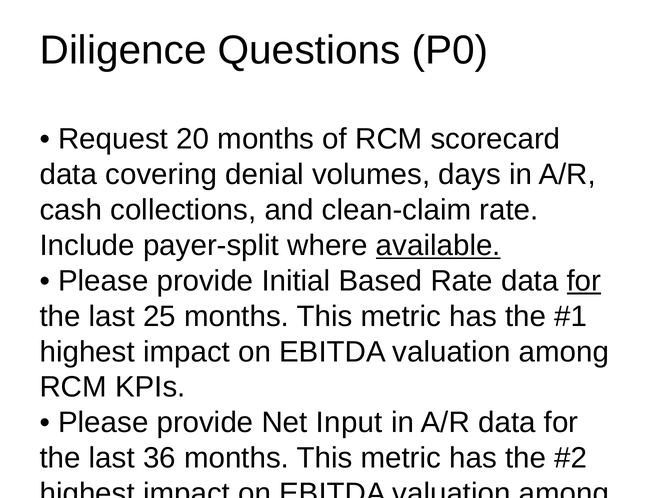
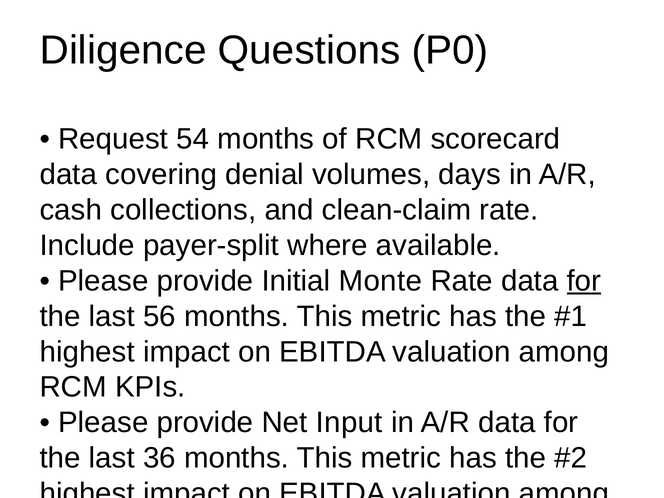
20: 20 -> 54 (193, 139)
available underline: present -> none (438, 246)
Based: Based -> Monte (380, 281)
25: 25 -> 56 (159, 316)
